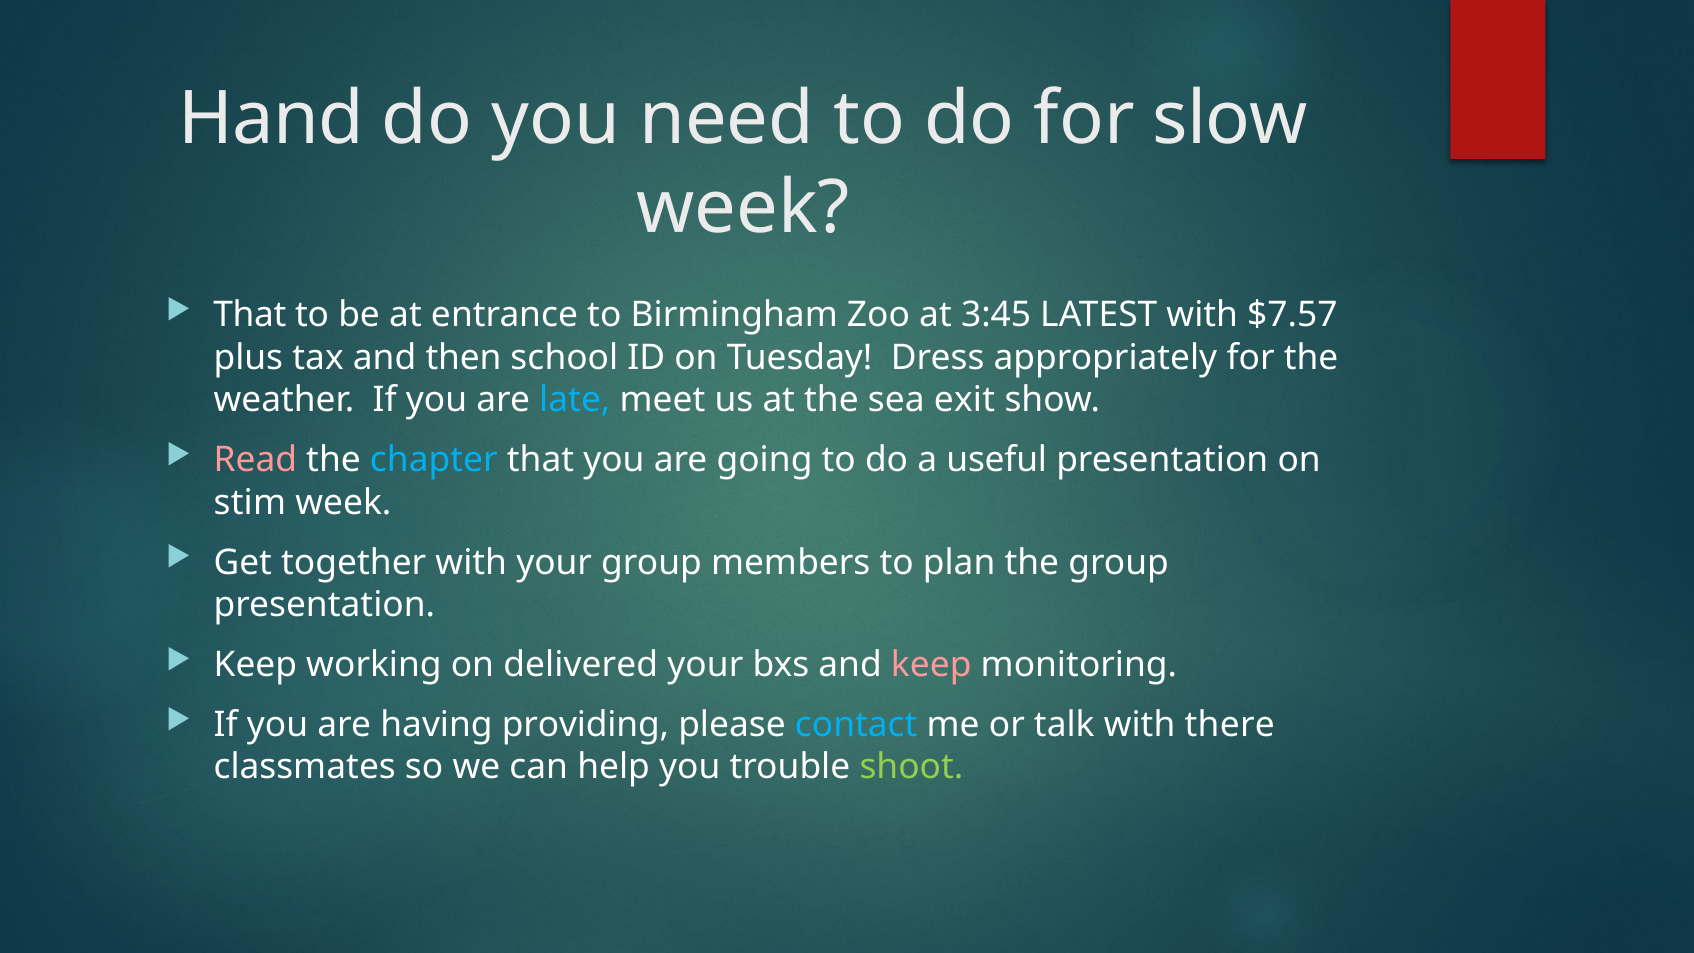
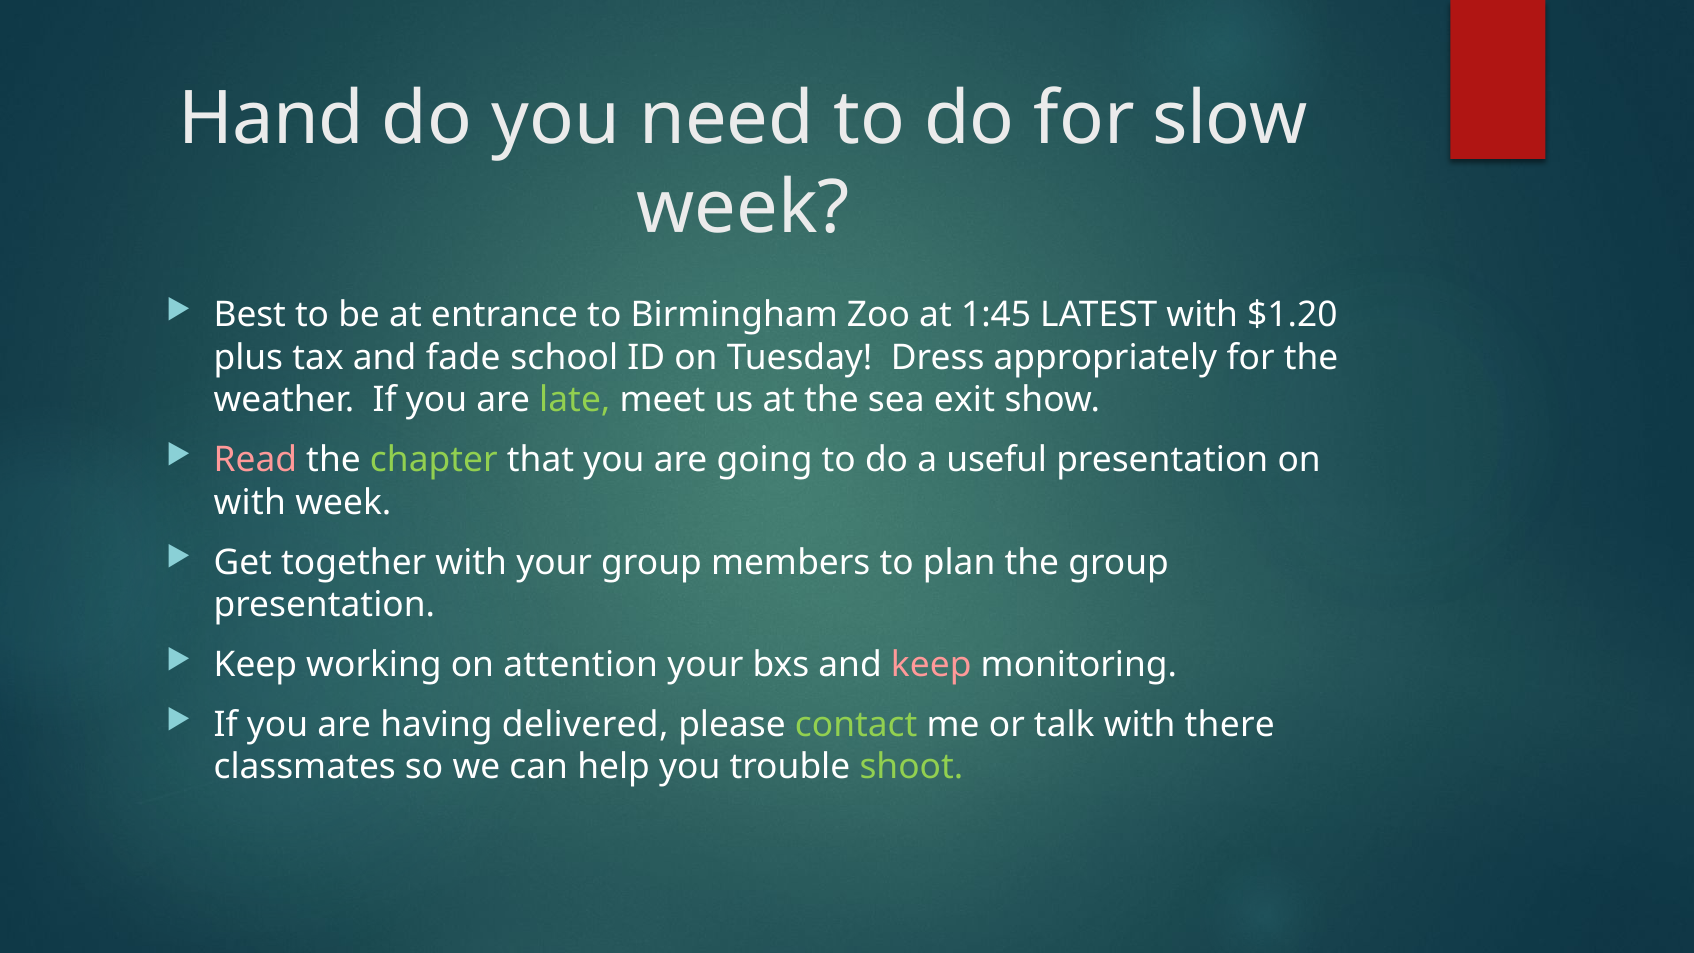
That: That -> Best (250, 315)
3:45: 3:45 -> 1:45 (996, 315)
$7.57: $7.57 -> $1.20 (1292, 315)
then: then -> fade (463, 358)
late colour: light blue -> light green (575, 400)
chapter colour: light blue -> light green (434, 460)
stim: stim -> with (250, 502)
delivered: delivered -> attention (581, 665)
providing: providing -> delivered (585, 725)
contact colour: light blue -> light green (856, 725)
